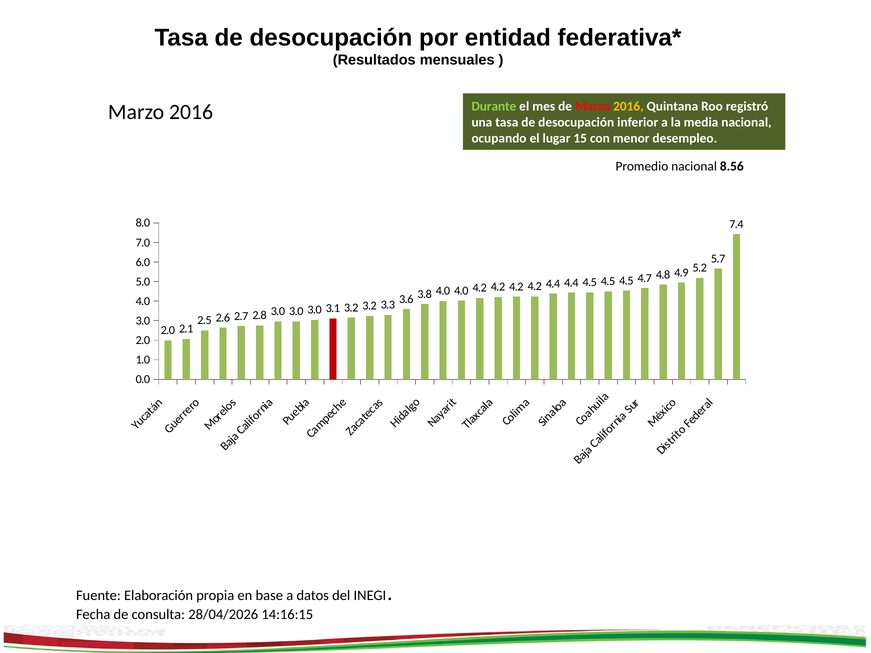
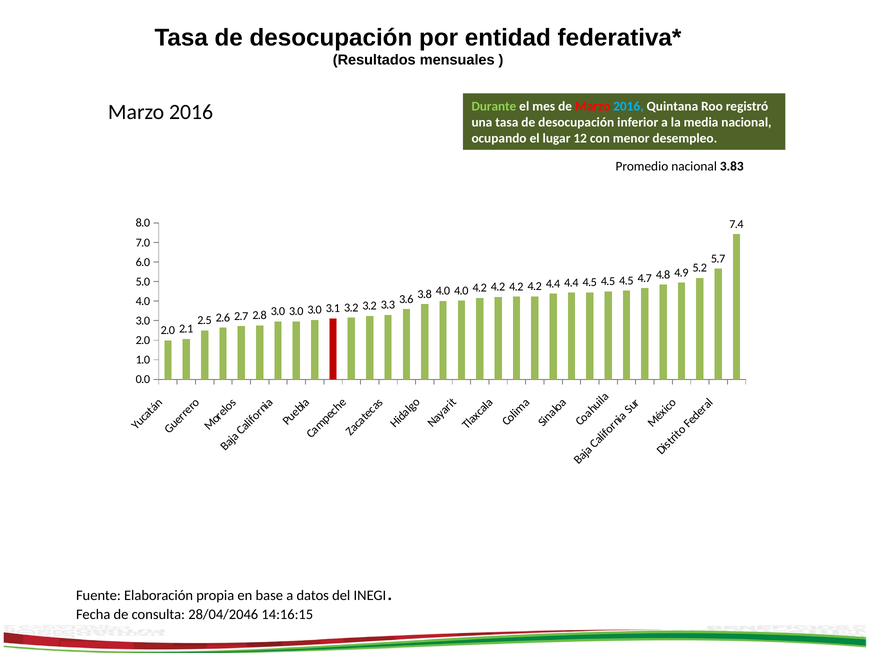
2016 colour: yellow -> light blue (628, 107)
15: 15 -> 12 (580, 139)
8.56: 8.56 -> 3.83 (732, 166)
28/04/2026: 28/04/2026 -> 28/04/2046 (223, 615)
